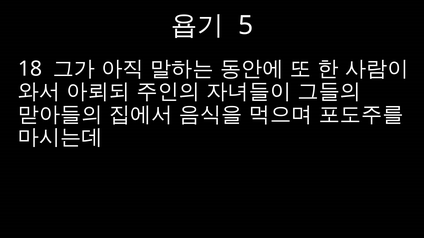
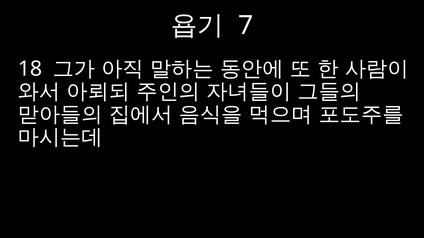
5: 5 -> 7 (246, 26)
